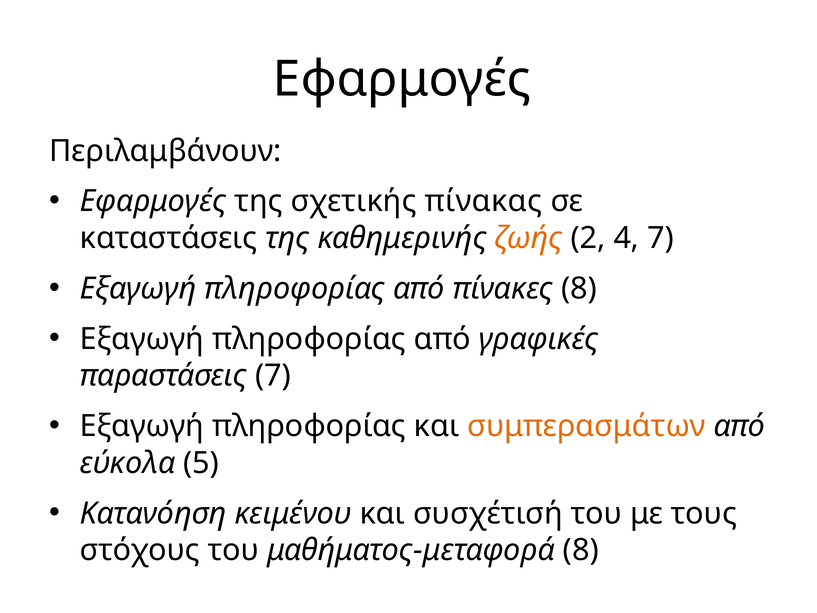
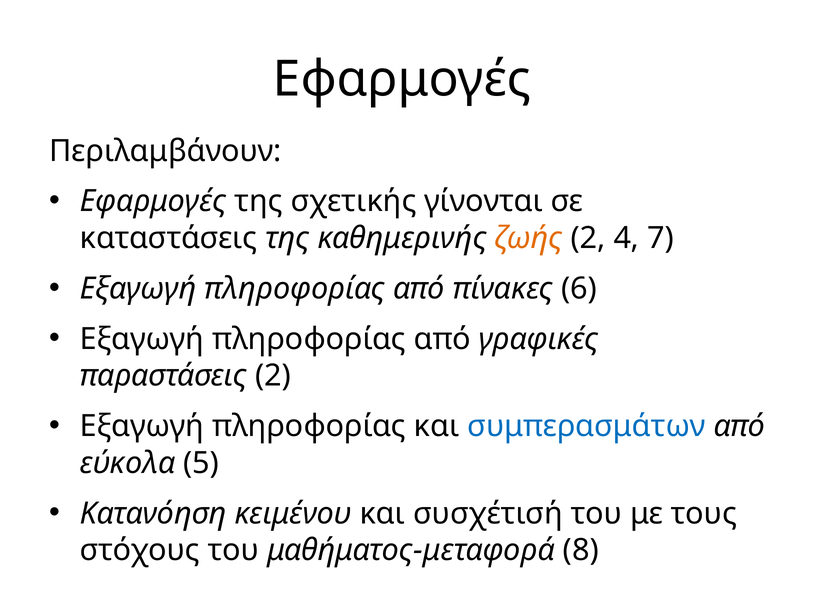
πίνακας: πίνακας -> γίνονται (484, 201)
πίνακες 8: 8 -> 6 (579, 288)
παραστάσεις 7: 7 -> 2 (273, 376)
συμπερασμάτων colour: orange -> blue (587, 426)
